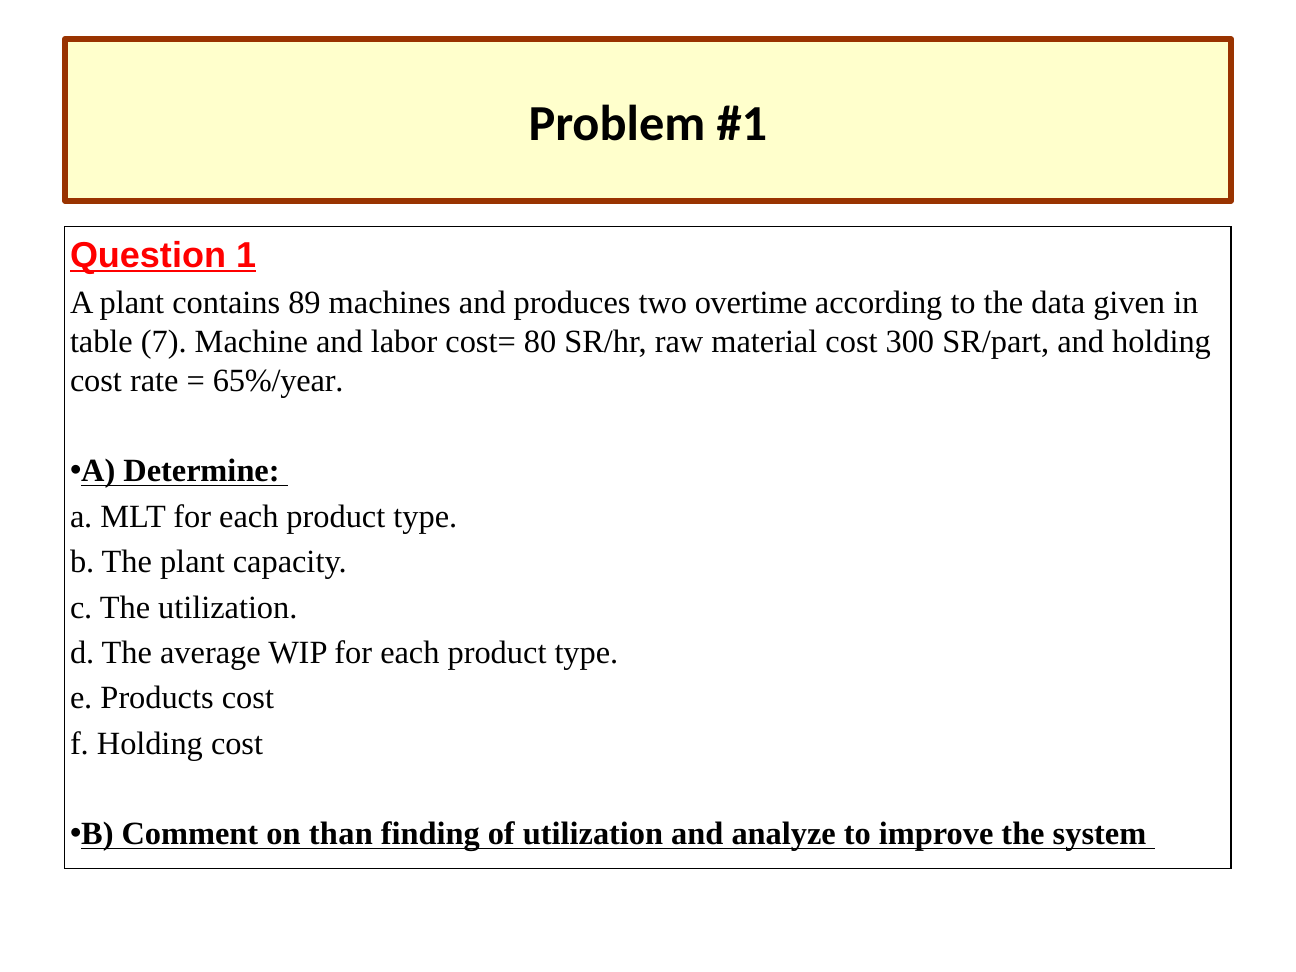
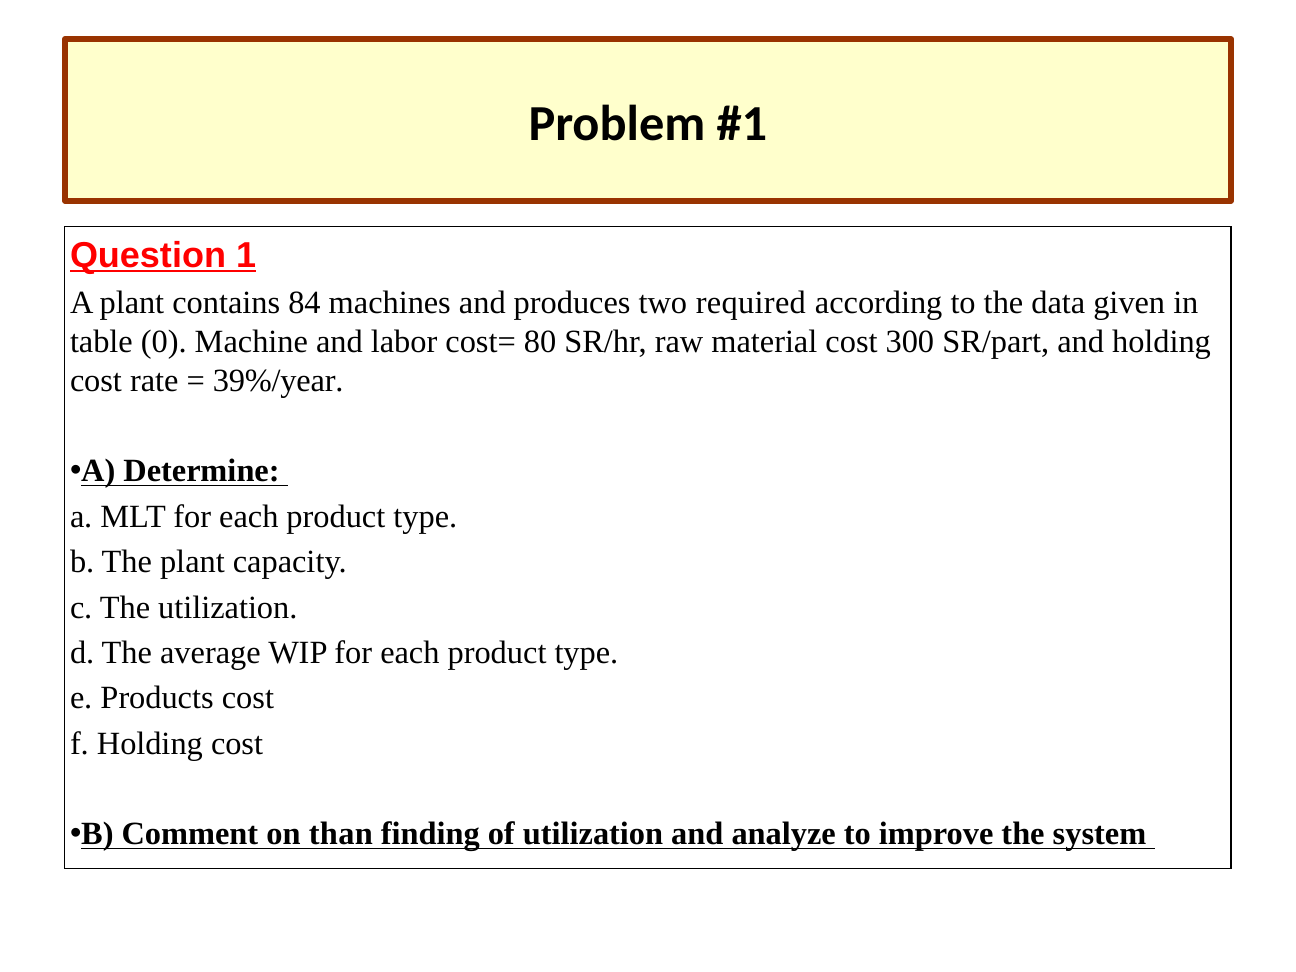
89: 89 -> 84 (304, 303)
overtime: overtime -> required (751, 303)
7: 7 -> 0 (164, 342)
65%/year: 65%/year -> 39%/year (278, 381)
